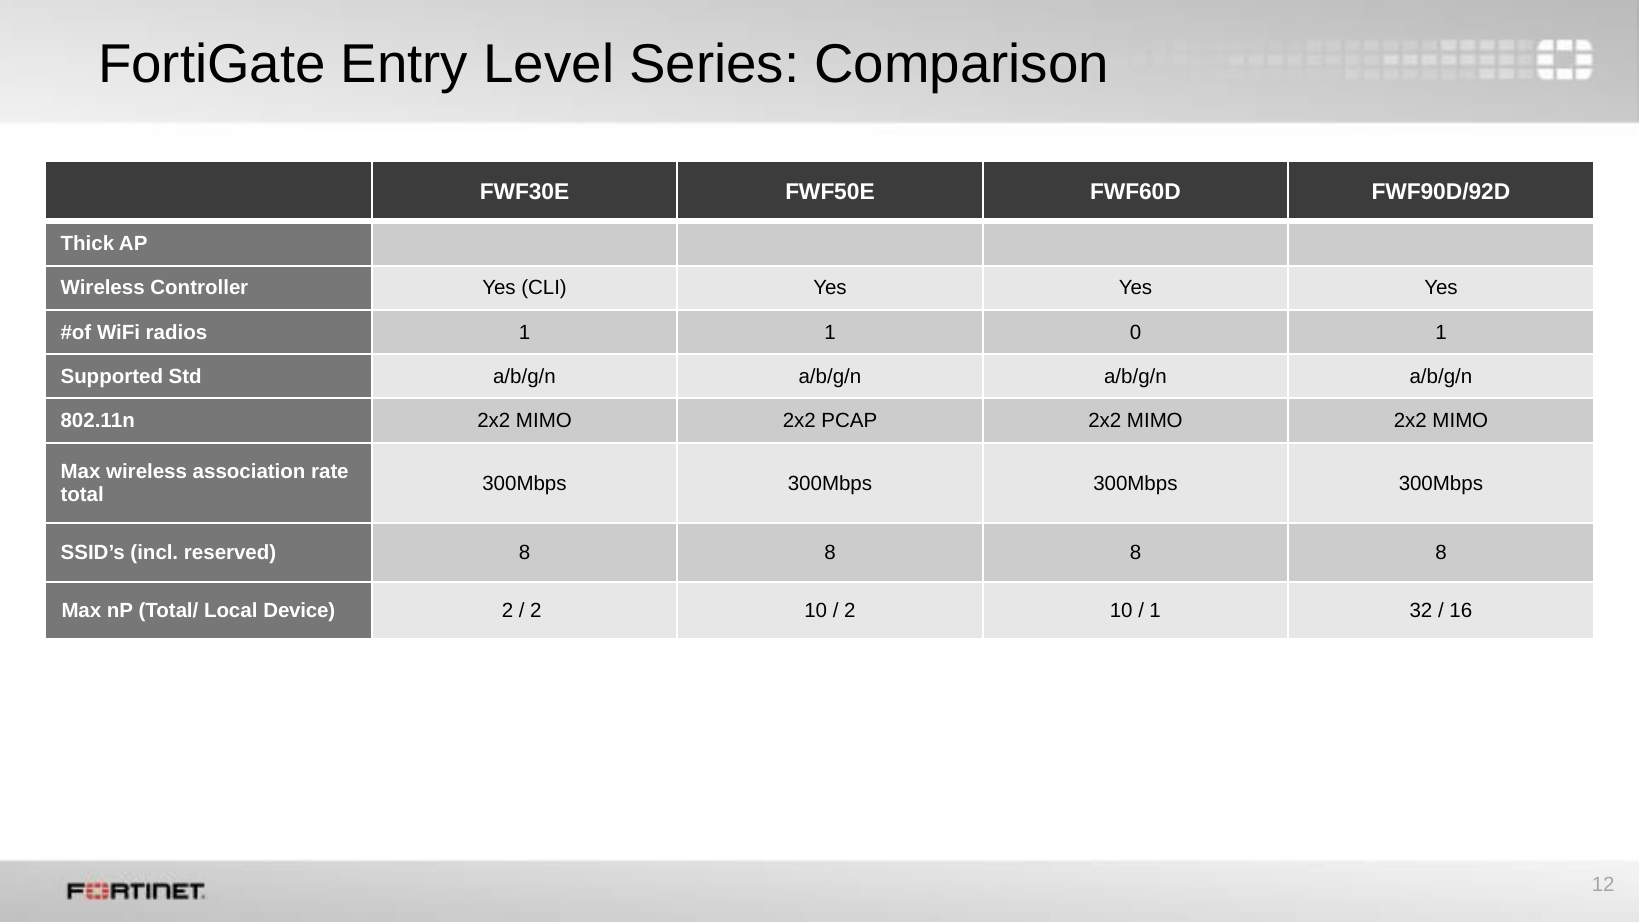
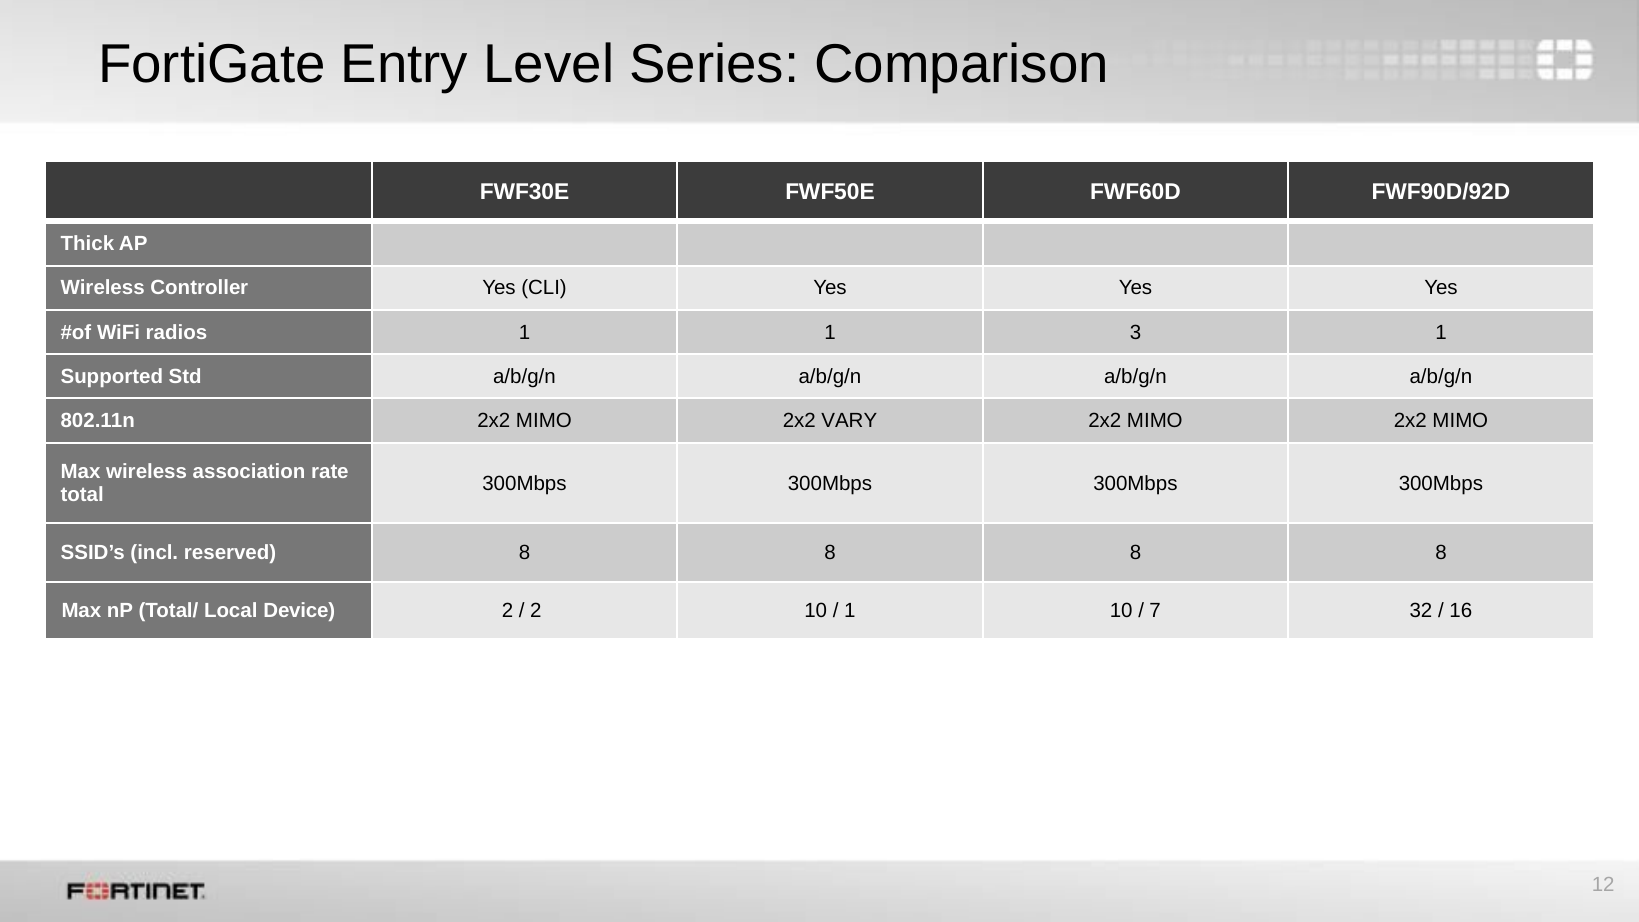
0: 0 -> 3 (1136, 332)
PCAP: PCAP -> VARY (849, 421)
2: 2 -> 1 (850, 610)
1: 1 -> 7 (1155, 610)
